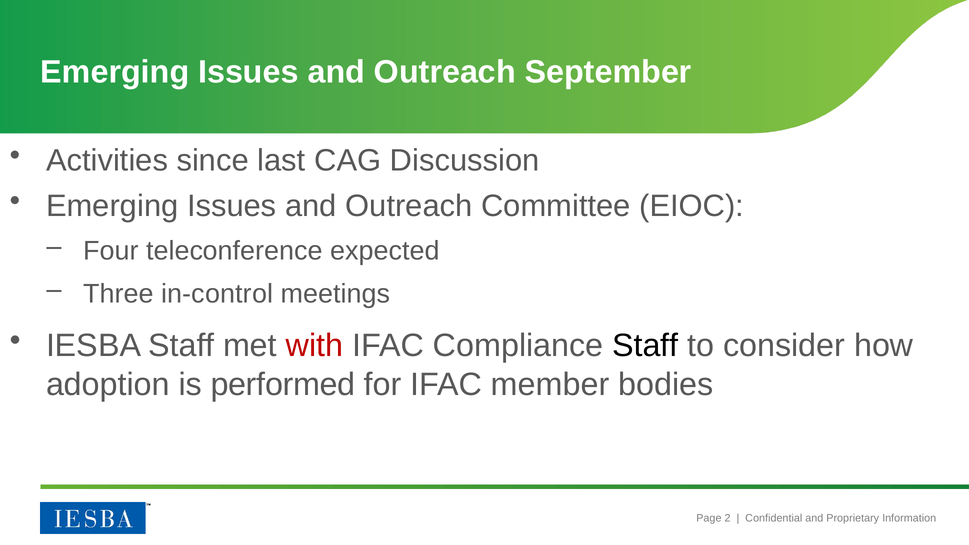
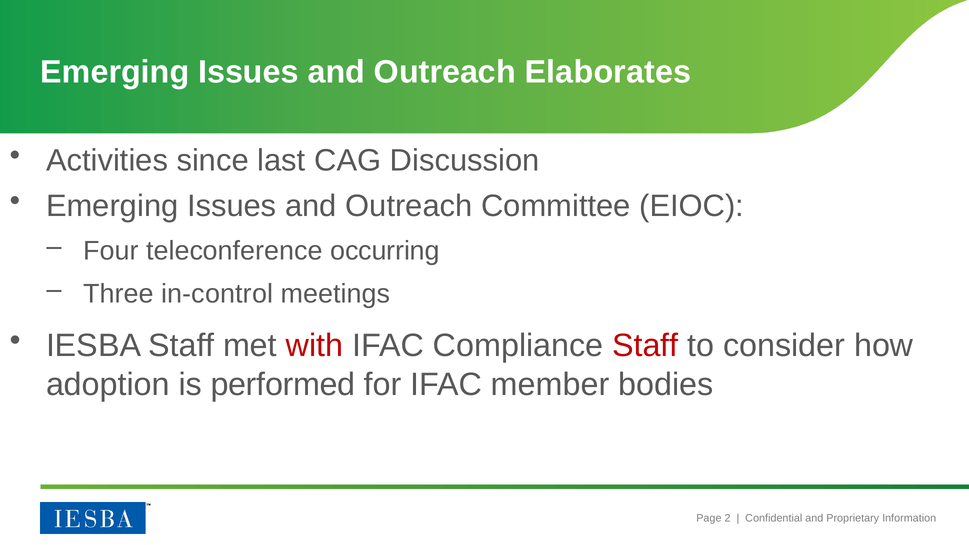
September: September -> Elaborates (608, 72)
expected: expected -> occurring (385, 251)
Staff colour: black -> red (645, 346)
